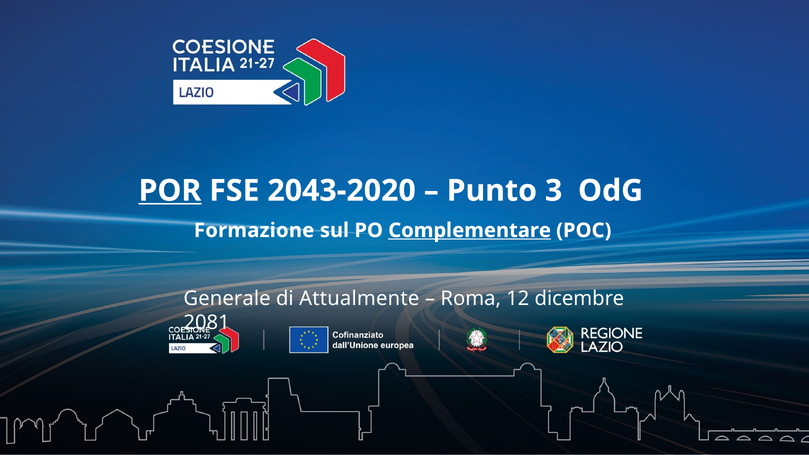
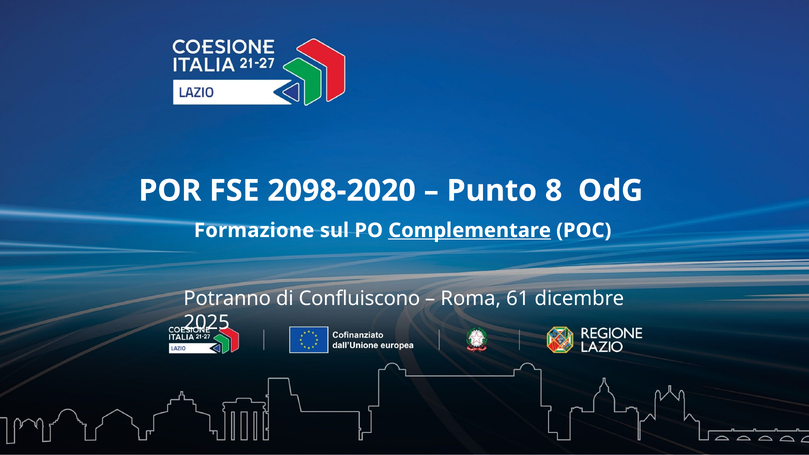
POR underline: present -> none (170, 191)
2043-2020: 2043-2020 -> 2098-2020 (342, 191)
3: 3 -> 8 (554, 191)
Generale: Generale -> Potranno (227, 298)
Attualmente: Attualmente -> Confluiscono (359, 298)
12: 12 -> 61 (518, 298)
2081: 2081 -> 2025 (207, 323)
